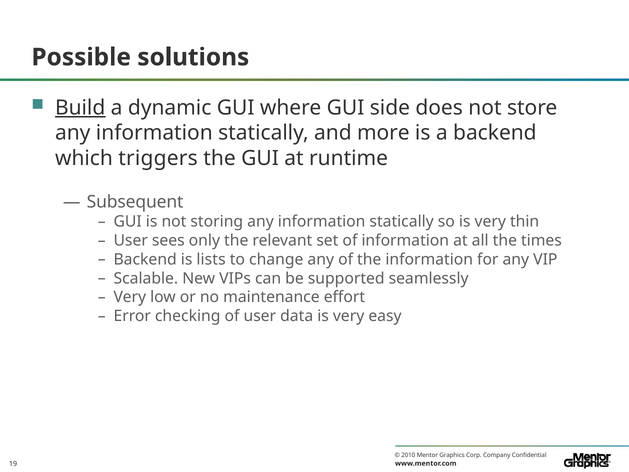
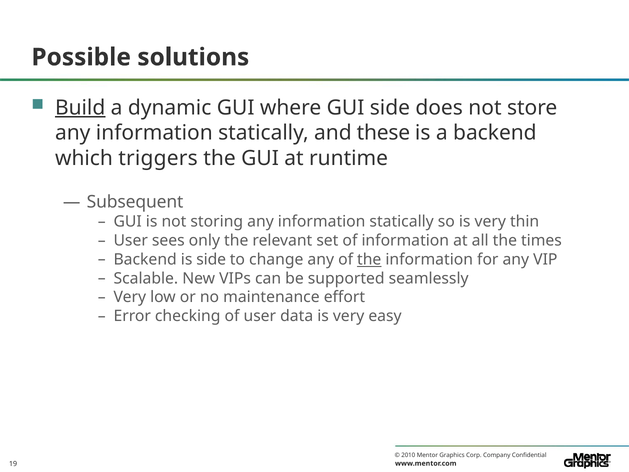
more: more -> these (383, 133)
is lists: lists -> side (211, 259)
the underline: none -> present (369, 259)
